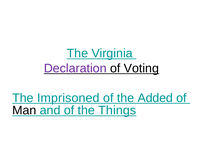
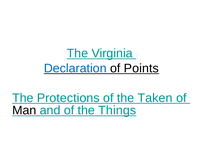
Declaration colour: purple -> blue (75, 68)
Voting: Voting -> Points (141, 68)
Imprisoned: Imprisoned -> Protections (68, 98)
Added: Added -> Taken (155, 98)
